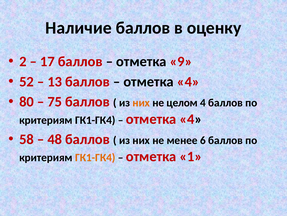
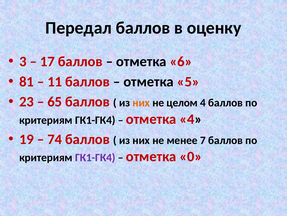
Наличие: Наличие -> Передал (79, 28)
2: 2 -> 3 (23, 61)
9: 9 -> 6 (181, 61)
52: 52 -> 81 (27, 81)
13: 13 -> 11 (55, 81)
4: 4 -> 5 (188, 81)
80: 80 -> 23 (27, 101)
75: 75 -> 65 (55, 101)
58: 58 -> 19 (27, 139)
48: 48 -> 74 (55, 139)
6: 6 -> 7 (203, 140)
ГК1-ГК4 colour: orange -> purple (95, 157)
1: 1 -> 0 (191, 156)
